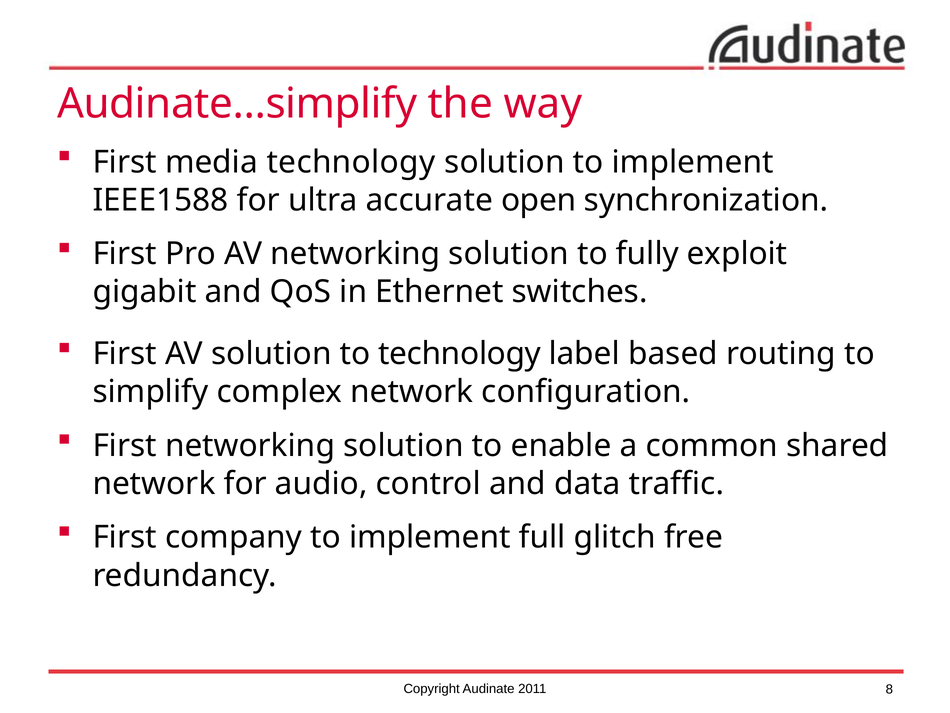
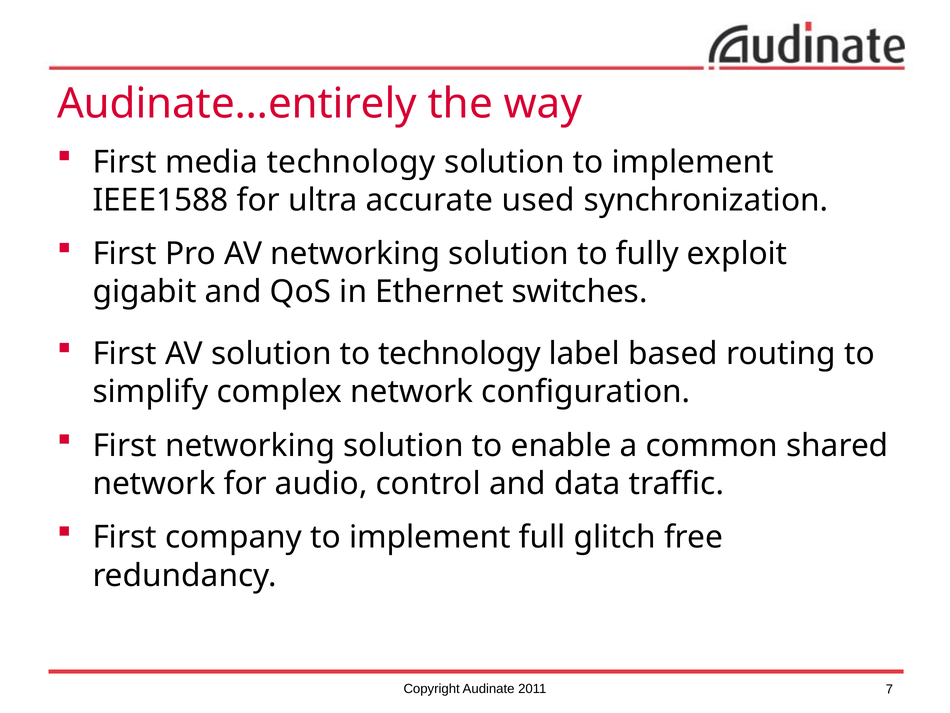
Audinate…simplify: Audinate…simplify -> Audinate…entirely (237, 104)
open: open -> used (538, 200)
8: 8 -> 7 (889, 689)
